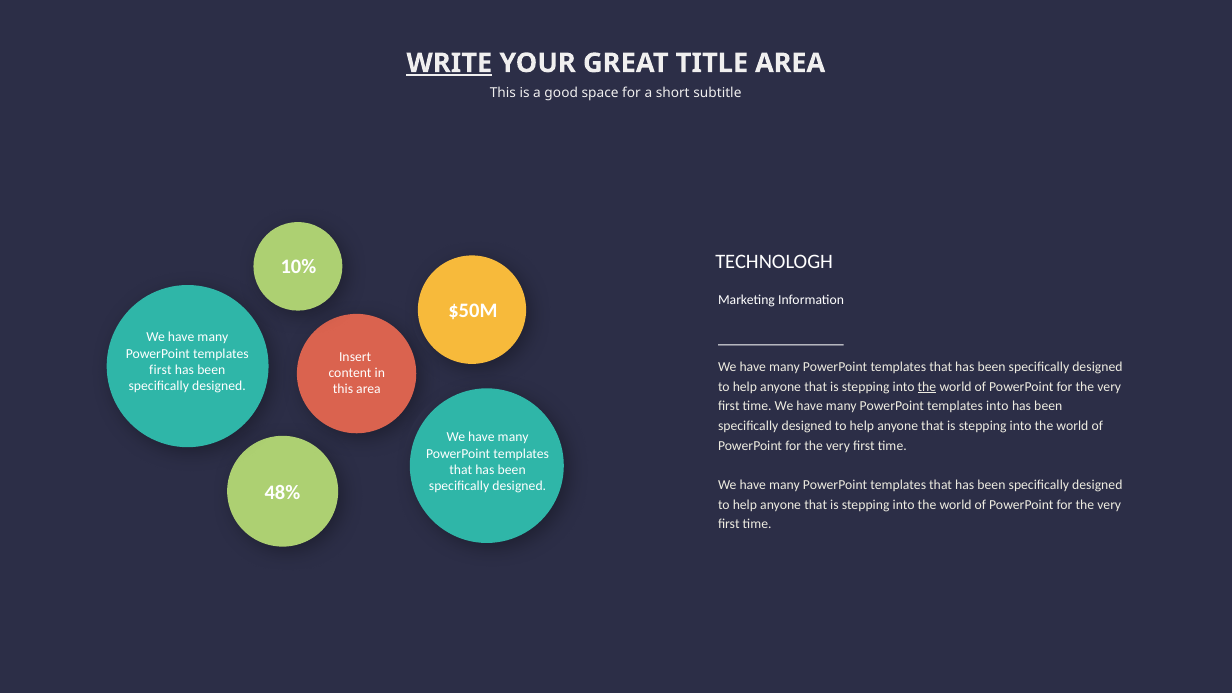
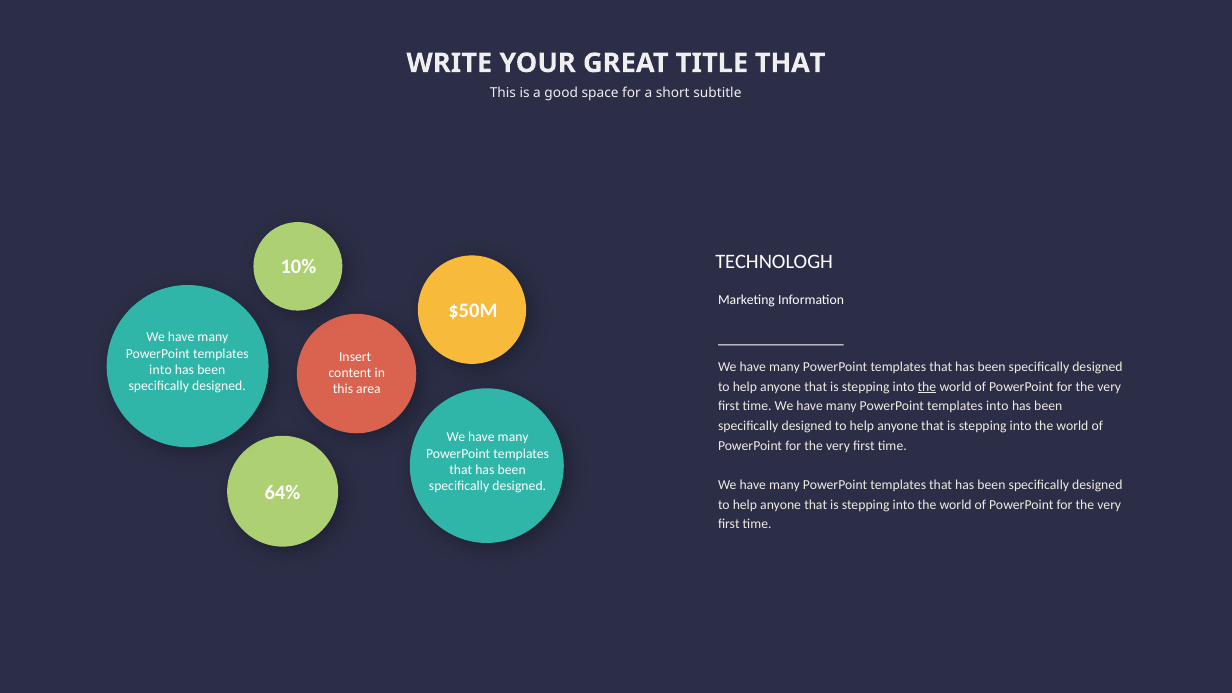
WRITE underline: present -> none (449, 63)
TITLE AREA: AREA -> THAT (790, 63)
first: first -> into (160, 370)
48%: 48% -> 64% (282, 492)
